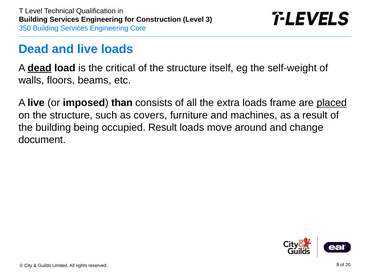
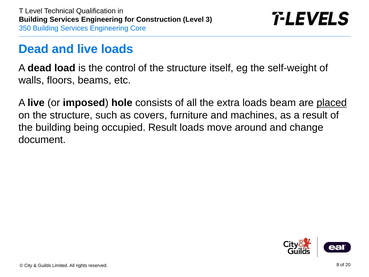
dead underline: present -> none (40, 68)
critical: critical -> control (121, 68)
than: than -> hole (122, 103)
frame: frame -> beam (283, 103)
